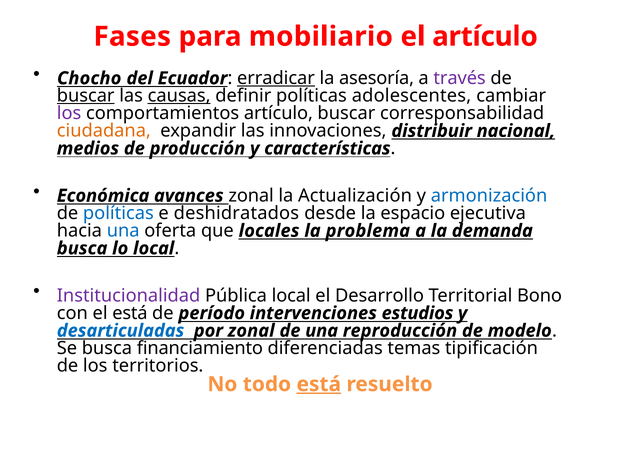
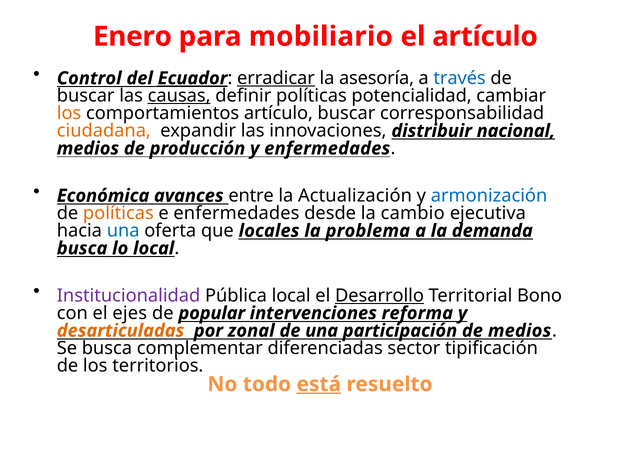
Fases: Fases -> Enero (132, 37)
Chocho: Chocho -> Control (89, 78)
Ecuador underline: none -> present (193, 78)
través colour: purple -> blue (460, 78)
buscar underline: present -> none (86, 96)
adolescentes: adolescentes -> potencialidad (412, 96)
los colour: purple -> orange (69, 113)
y características: características -> enfermedades (327, 148)
avances zonal: zonal -> entre (251, 196)
políticas colour: blue -> orange (118, 213)
e deshidratados: deshidratados -> enfermedades (236, 213)
espacio: espacio -> cambio (413, 213)
Desarrollo underline: none -> present (379, 295)
el está: está -> ejes (130, 313)
período: período -> popular (212, 313)
estudios: estudios -> reforma (417, 313)
desarticuladas colour: blue -> orange (121, 330)
reproducción: reproducción -> participación (400, 330)
de modelo: modelo -> medios (520, 330)
financiamiento: financiamiento -> complementar (200, 348)
temas: temas -> sector (414, 348)
